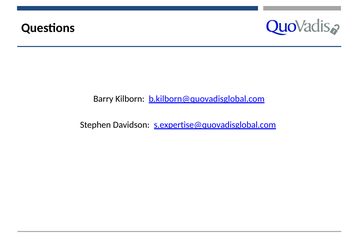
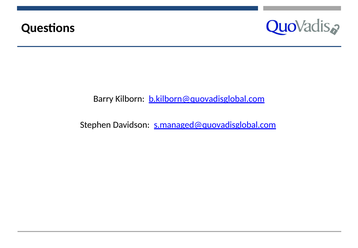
s.expertise@quovadisglobal.com: s.expertise@quovadisglobal.com -> s.managed@quovadisglobal.com (215, 125)
